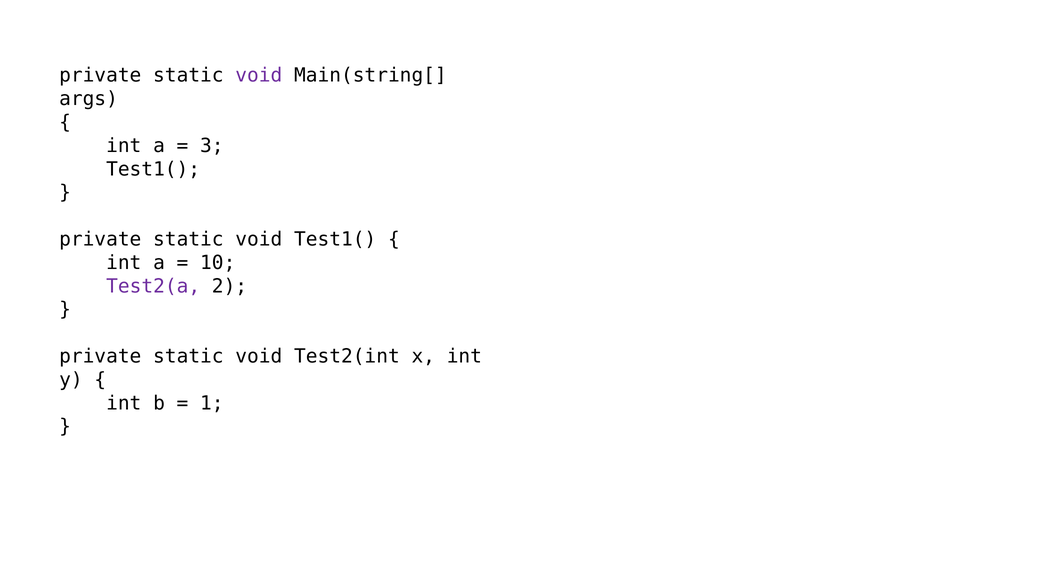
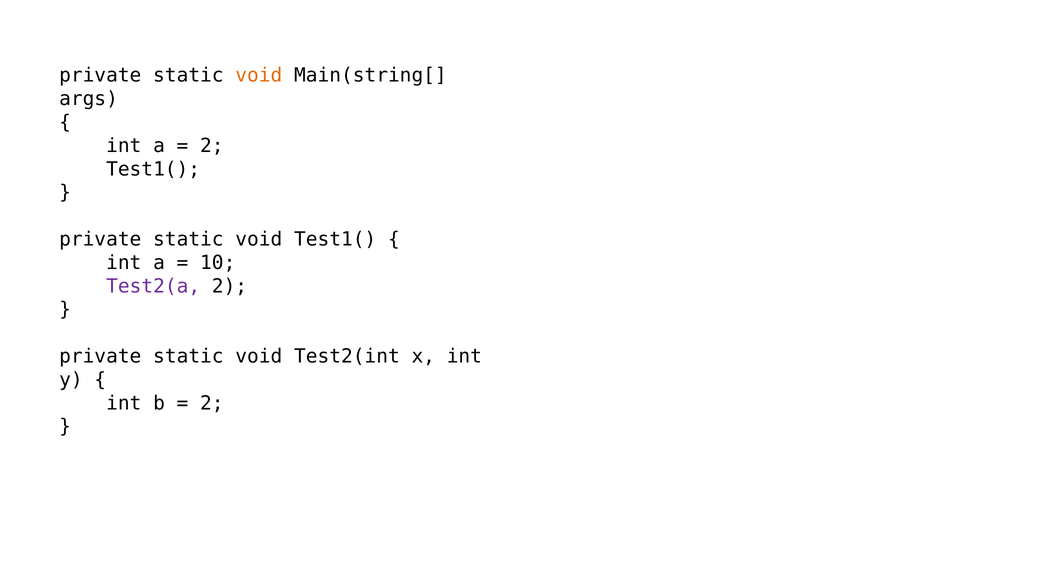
void colour: purple -> orange (259, 76)
3: 3 -> 2 (212, 146)
1: 1 -> 2 (212, 404)
